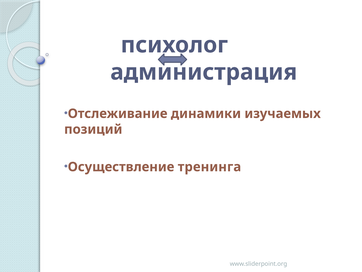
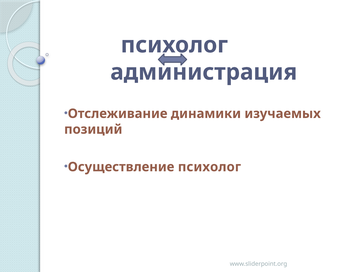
Осуществление тренинга: тренинга -> психолог (209, 167)
